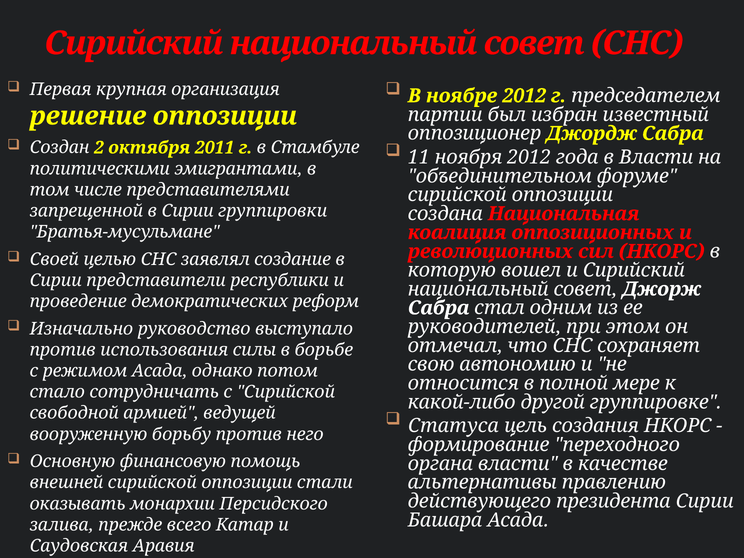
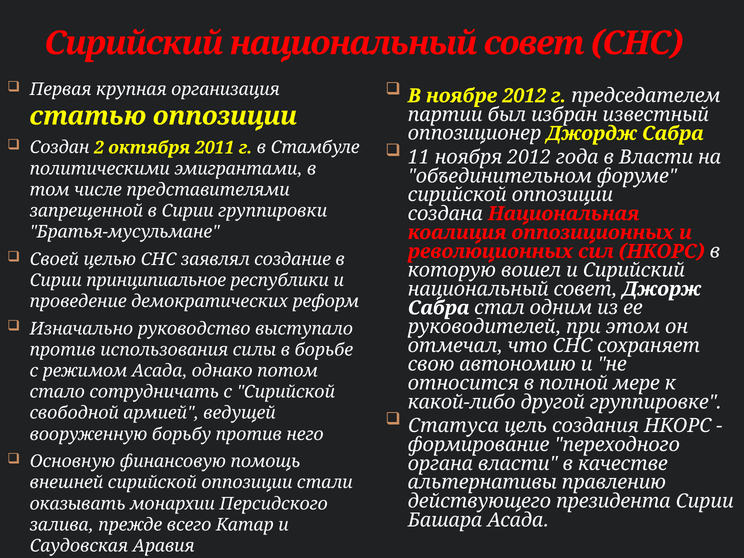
решение: решение -> статью (88, 116)
представители: представители -> принципиальное (156, 280)
